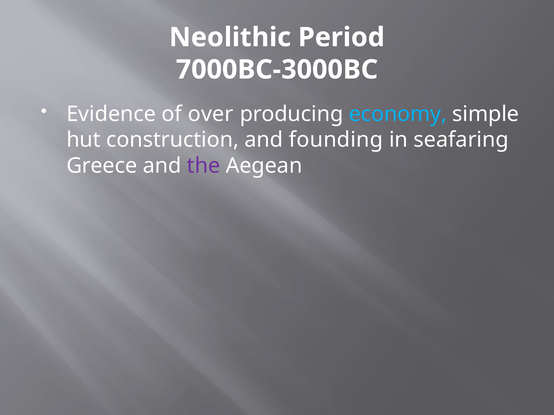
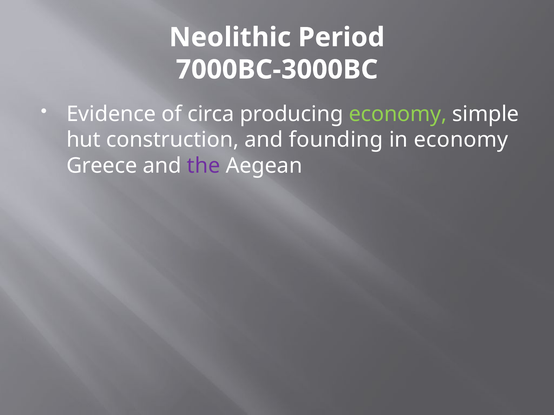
over: over -> circa (211, 114)
economy colour: light blue -> light green (398, 114)
in seafaring: seafaring -> economy (461, 140)
